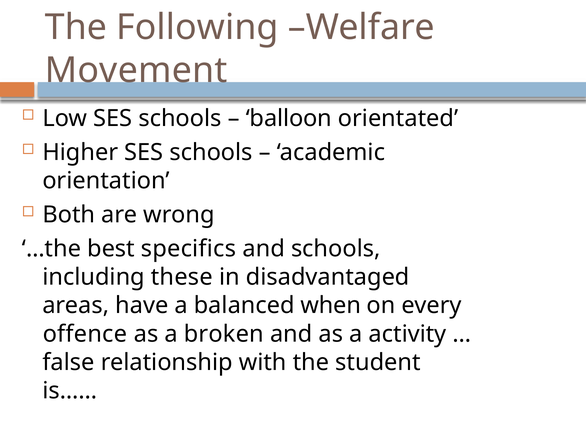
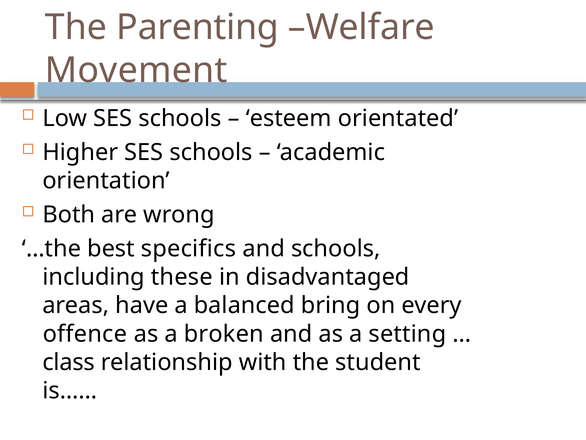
Following: Following -> Parenting (198, 27)
balloon: balloon -> esteem (289, 118)
when: when -> bring (331, 305)
activity: activity -> setting (407, 333)
false: false -> class (69, 362)
